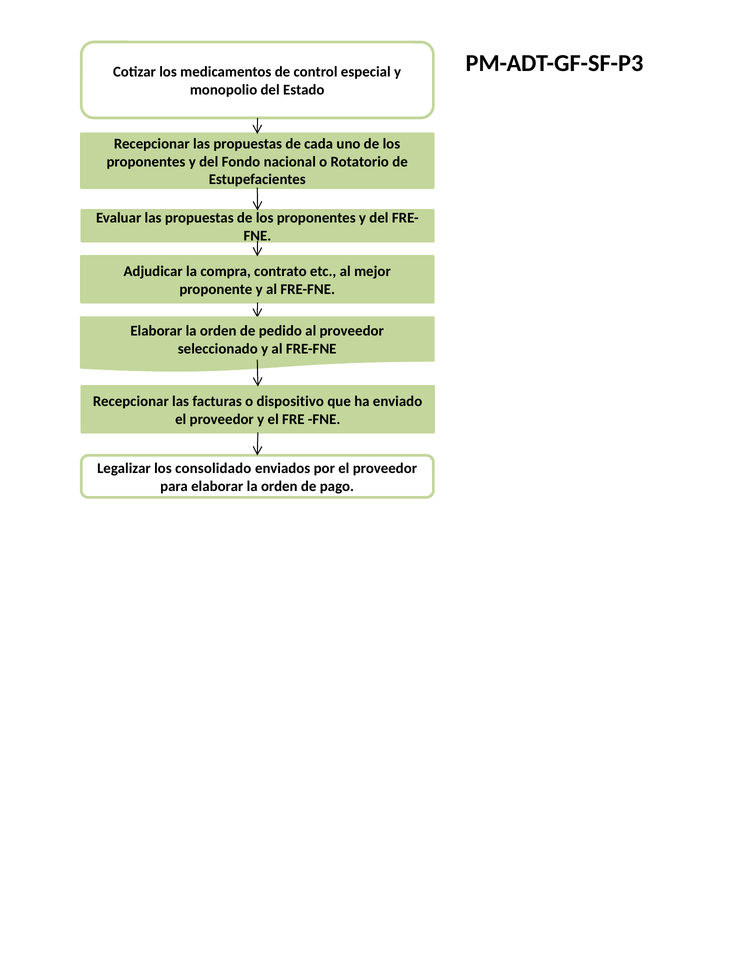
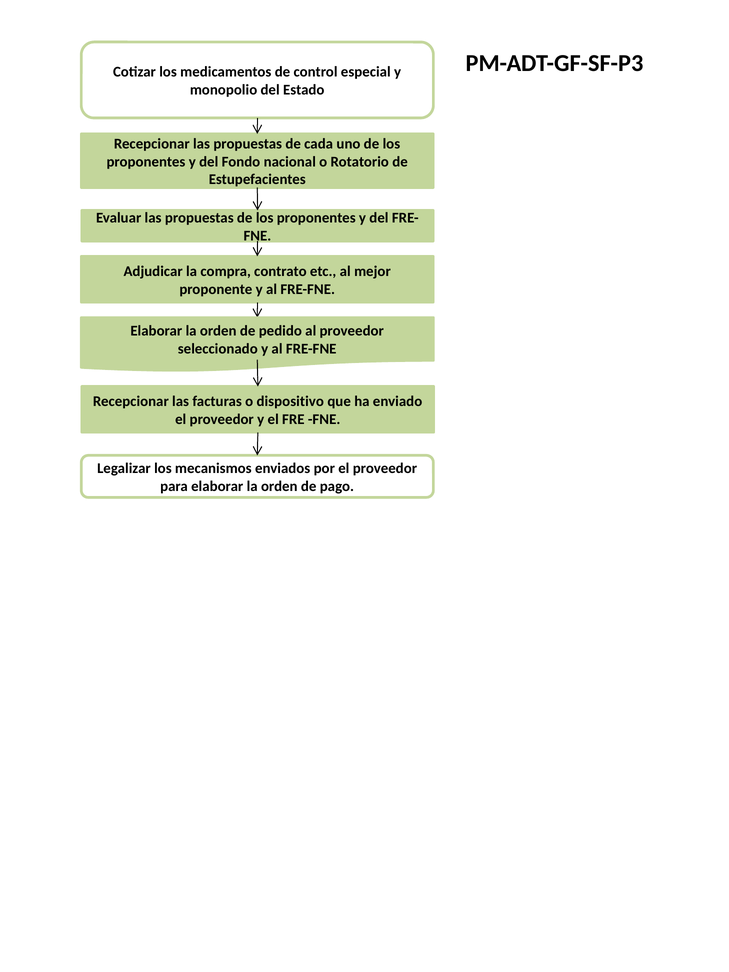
consolidado: consolidado -> mecanismos (213, 468)
